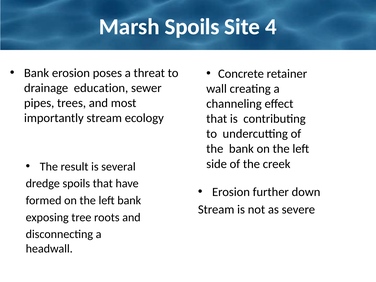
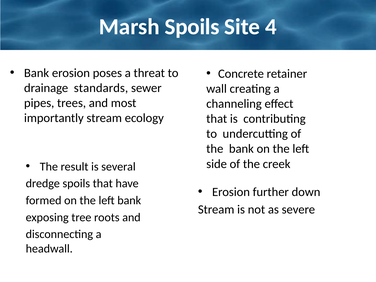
education: education -> standards (101, 88)
